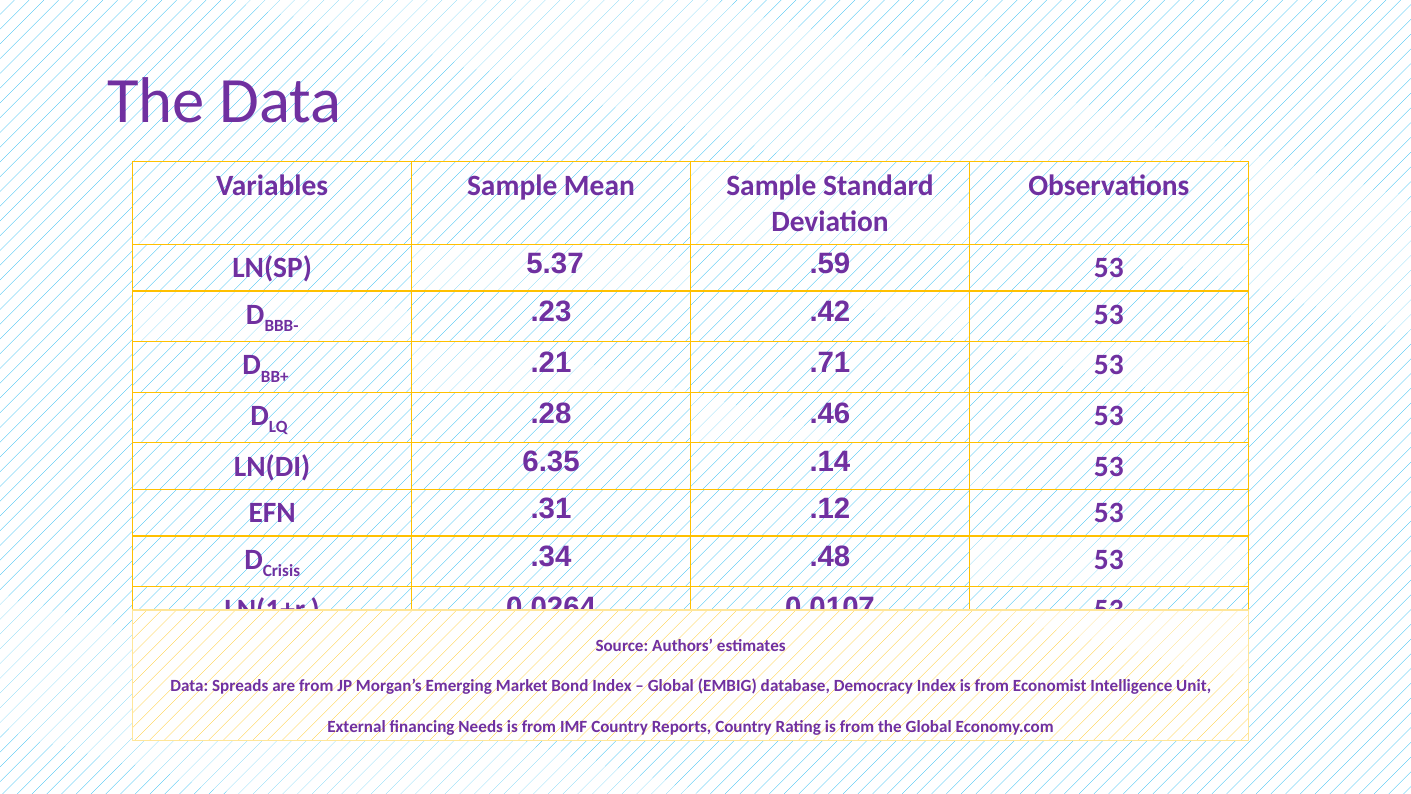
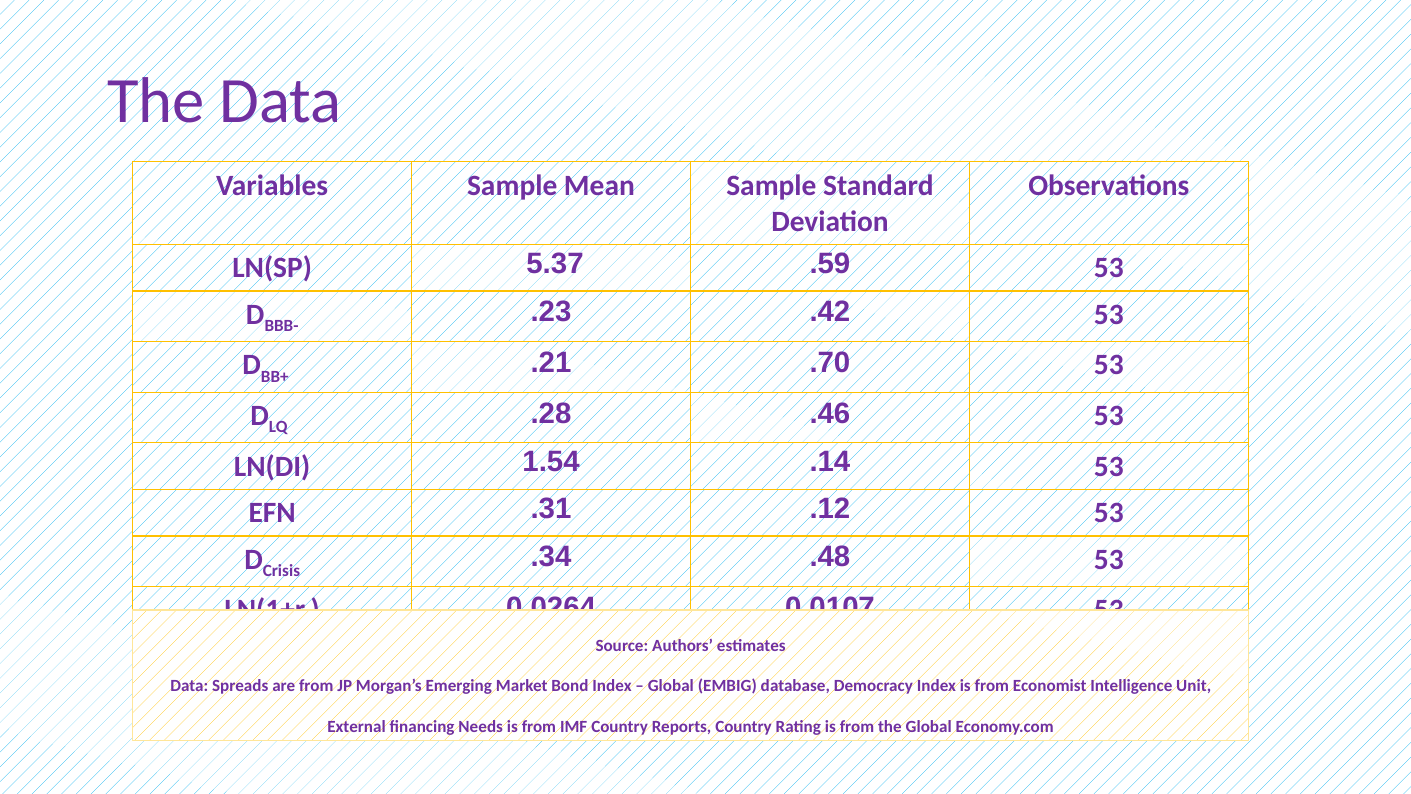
.71: .71 -> .70 (830, 363)
6.35: 6.35 -> 1.54 (551, 462)
